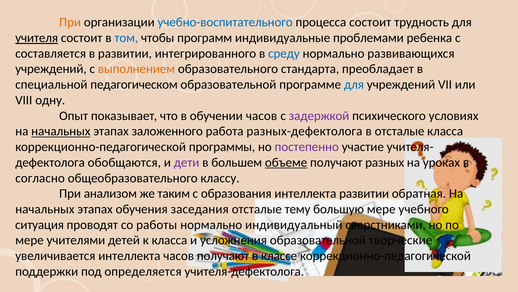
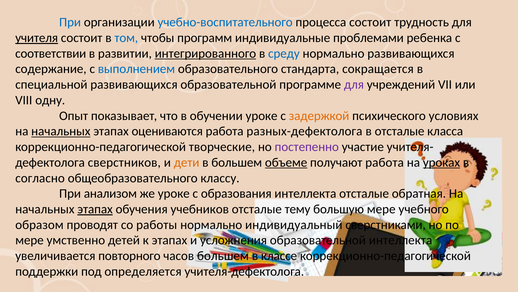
При colour: orange -> blue (70, 22)
составляется: составляется -> соответствии (51, 53)
интегрированного underline: none -> present (205, 53)
учреждений: учреждений -> содержание (51, 69)
выполнением colour: orange -> blue (136, 69)
преобладает: преобладает -> сокращается (378, 69)
специальной педагогическом: педагогическом -> развивающихся (134, 84)
для colour: blue -> purple (354, 84)
обучении часов: часов -> уроке (262, 116)
задержкой colour: purple -> orange (319, 116)
заложенного: заложенного -> оцениваются (167, 131)
программы: программы -> творческие (222, 147)
обобщаются: обобщаются -> сверстников (124, 162)
дети colour: purple -> orange (187, 162)
получают разных: разных -> работа (385, 162)
уроках underline: none -> present (441, 162)
же таким: таким -> уроке (174, 193)
интеллекта развитии: развитии -> отсталые (364, 193)
этапах underline: none -> present (95, 209)
заседания: заседания -> учебников (200, 209)
ситуация: ситуация -> образом (39, 224)
учителями: учителями -> умственно (76, 240)
к класса: класса -> этапах (169, 240)
образовательной творческие: творческие -> интеллекта (401, 240)
увеличивается интеллекта: интеллекта -> повторного (129, 255)
часов получают: получают -> большем (223, 255)
